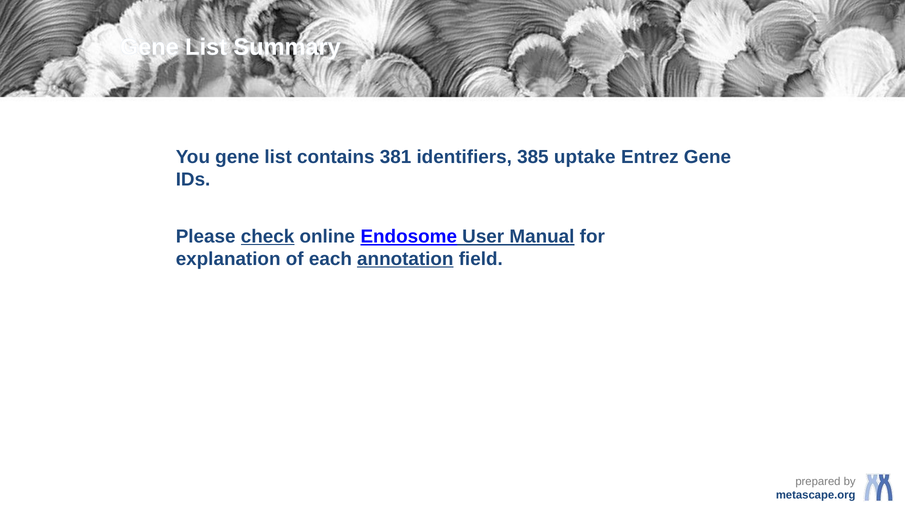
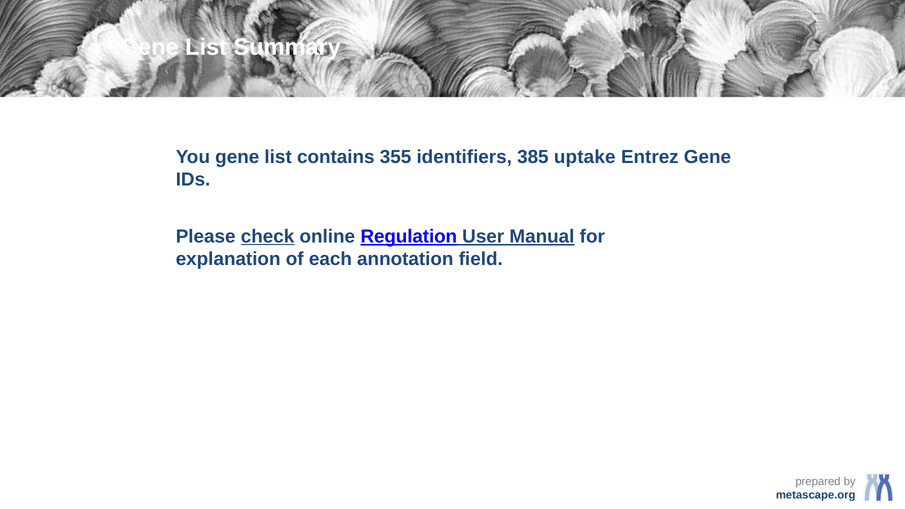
381: 381 -> 355 (396, 157)
Endosome: Endosome -> Regulation (409, 236)
annotation underline: present -> none (405, 259)
